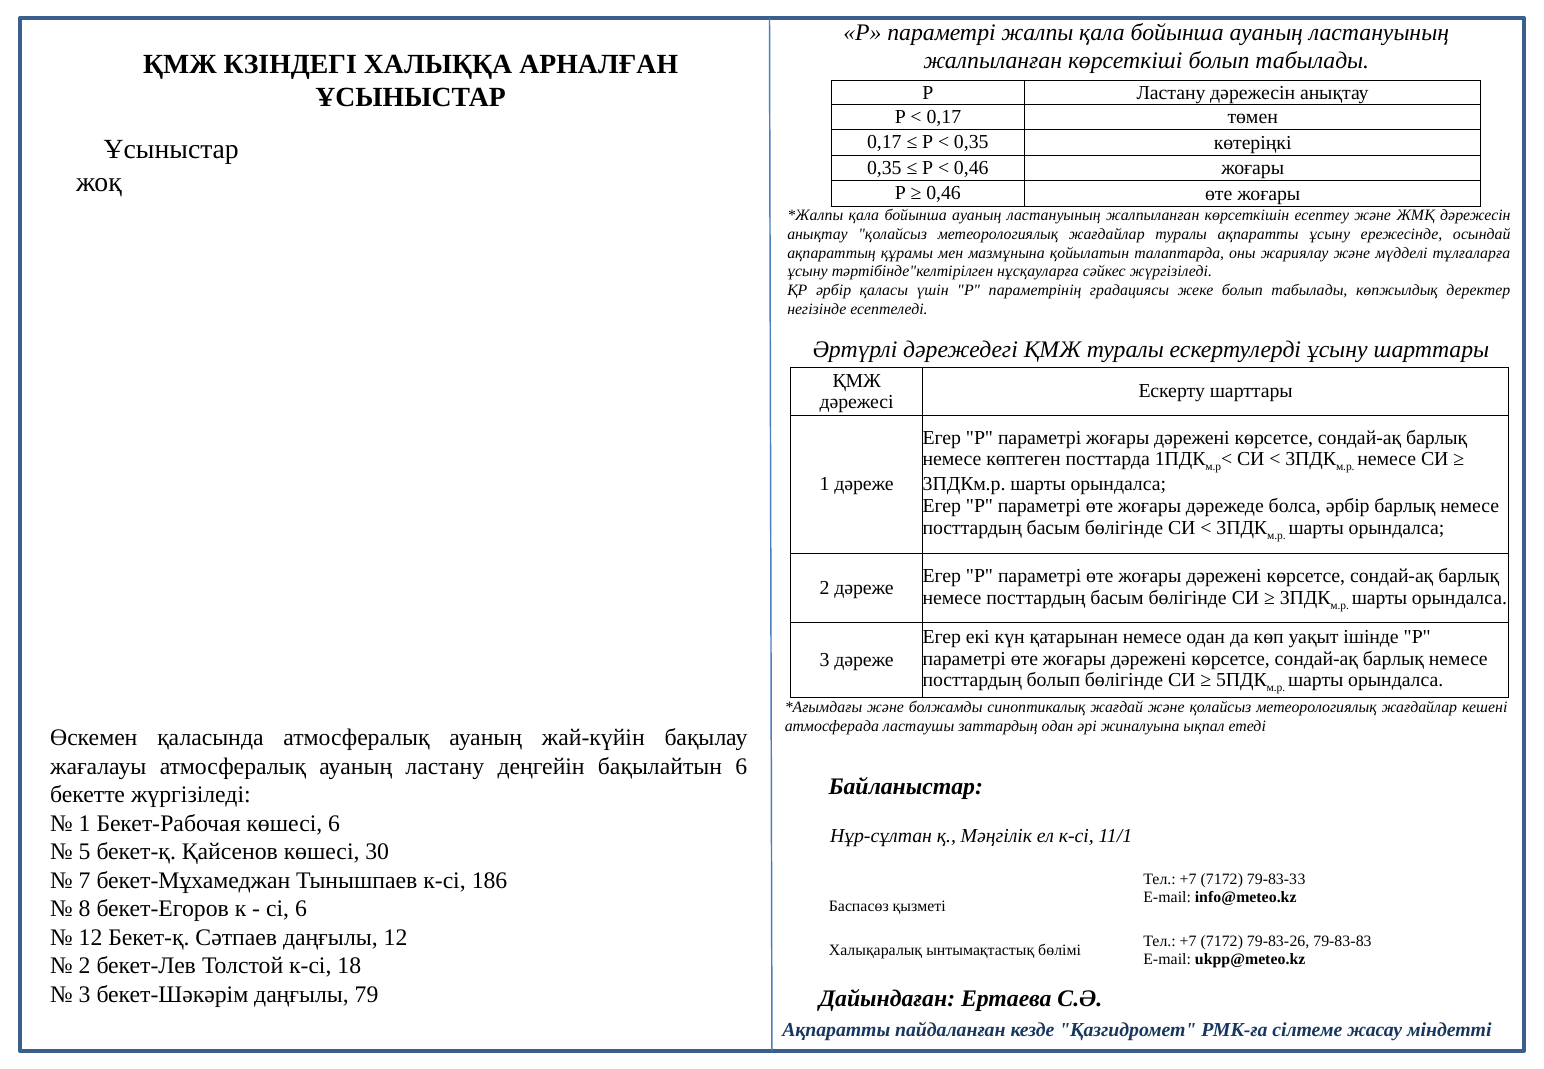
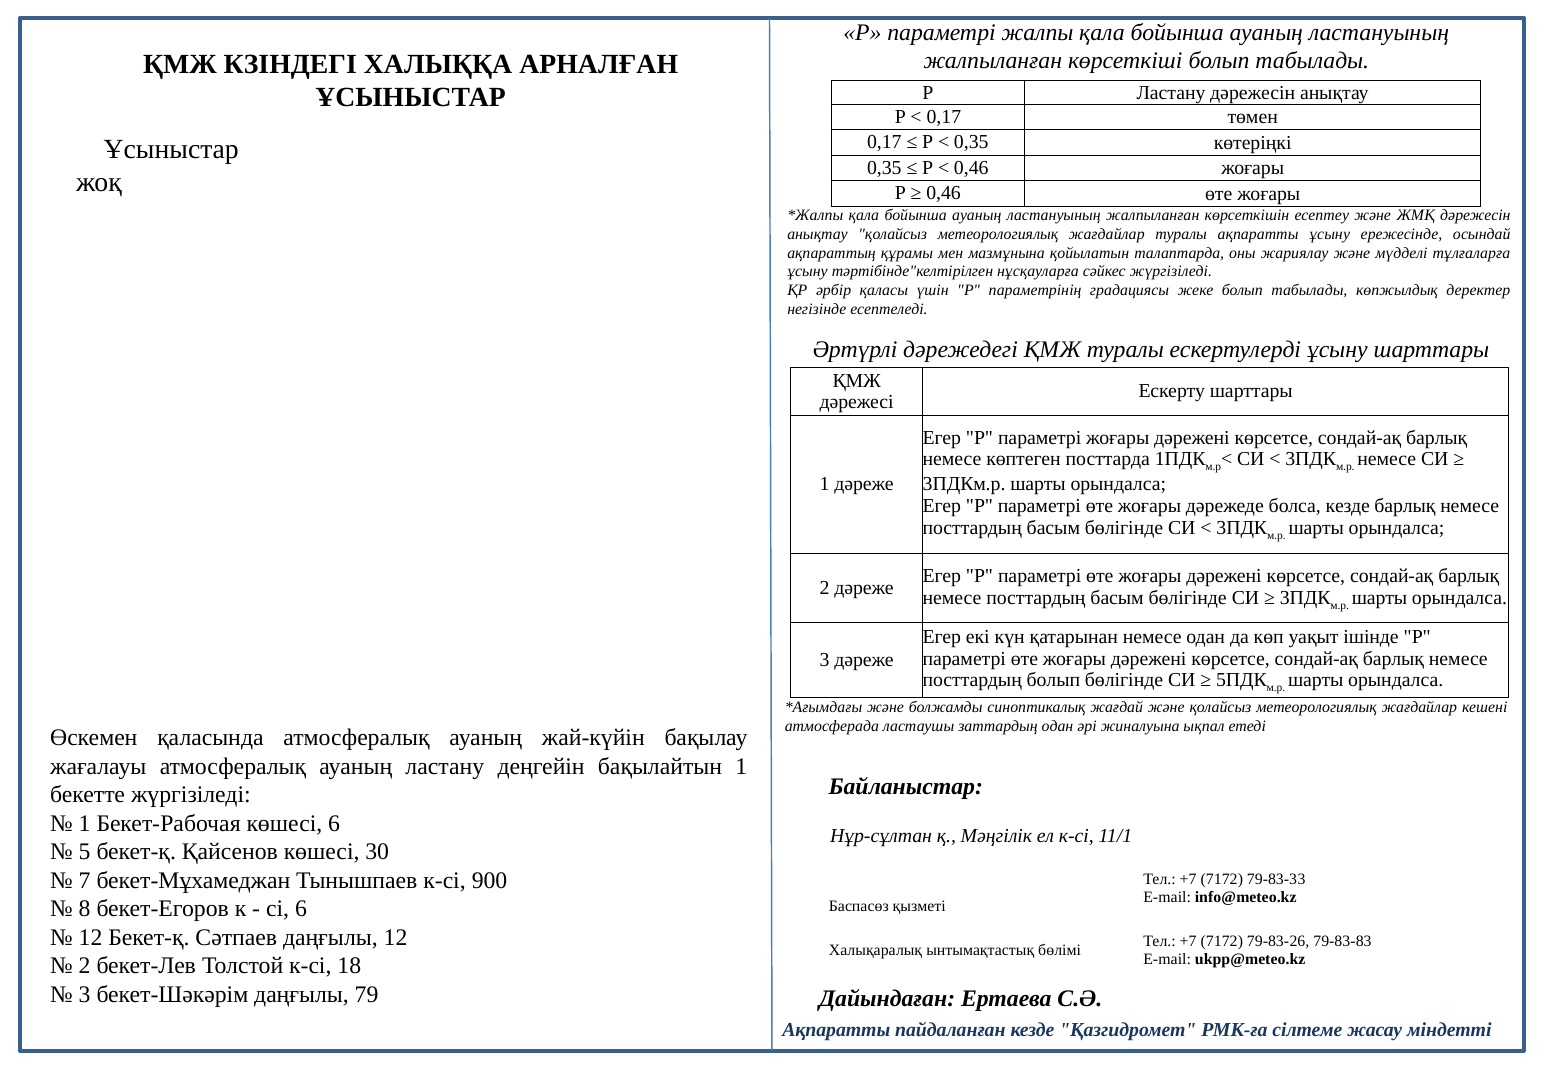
болса әрбір: әрбір -> кезде (1348, 506)
бақылайтын 6: 6 -> 1 (741, 766)
186: 186 -> 900 (490, 880)
